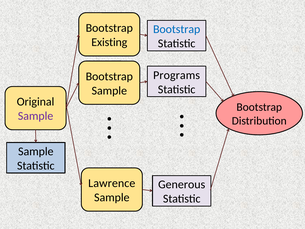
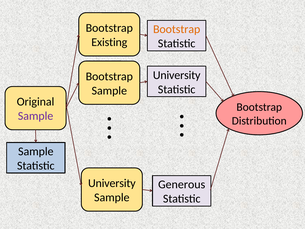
Bootstrap colour: blue -> orange (177, 29)
Programs: Programs -> University (177, 75)
Lawrence: Lawrence -> University (112, 183)
